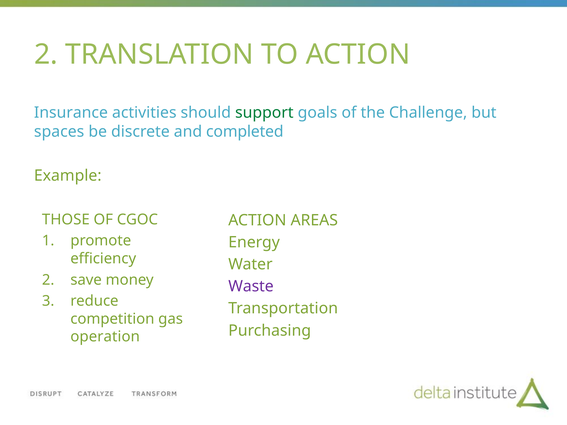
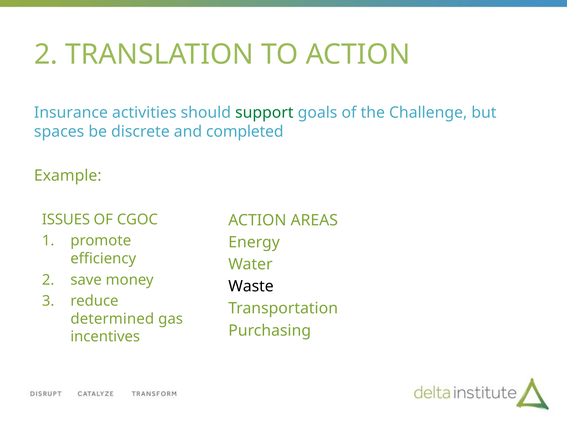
THOSE: THOSE -> ISSUES (66, 220)
Waste colour: purple -> black (251, 287)
competition: competition -> determined (112, 319)
operation: operation -> incentives (105, 337)
